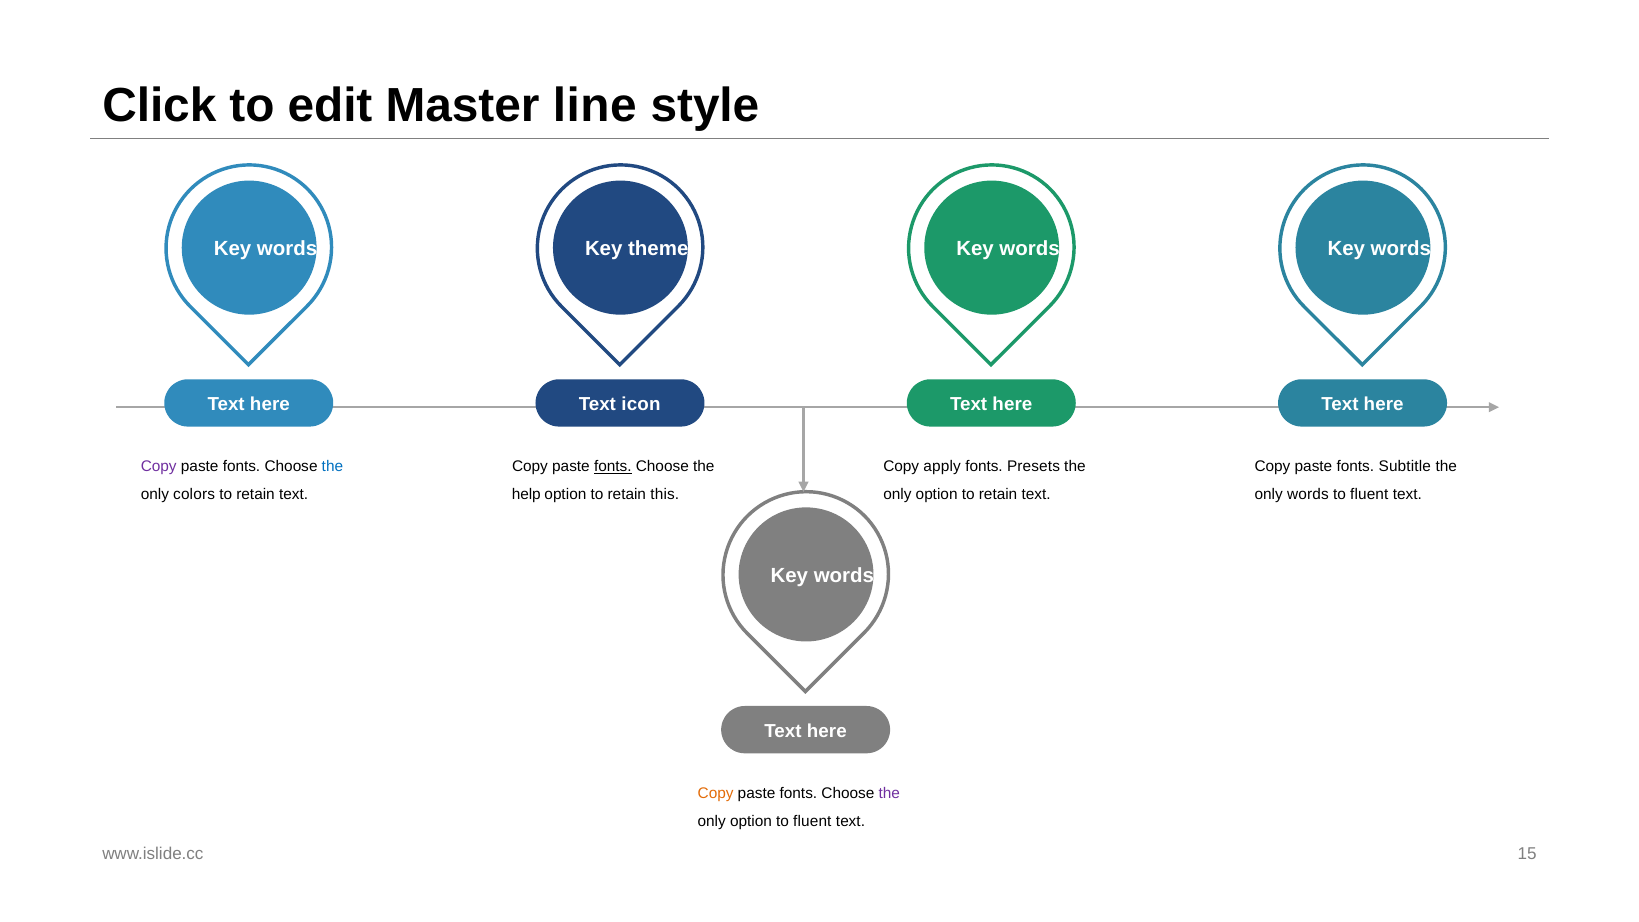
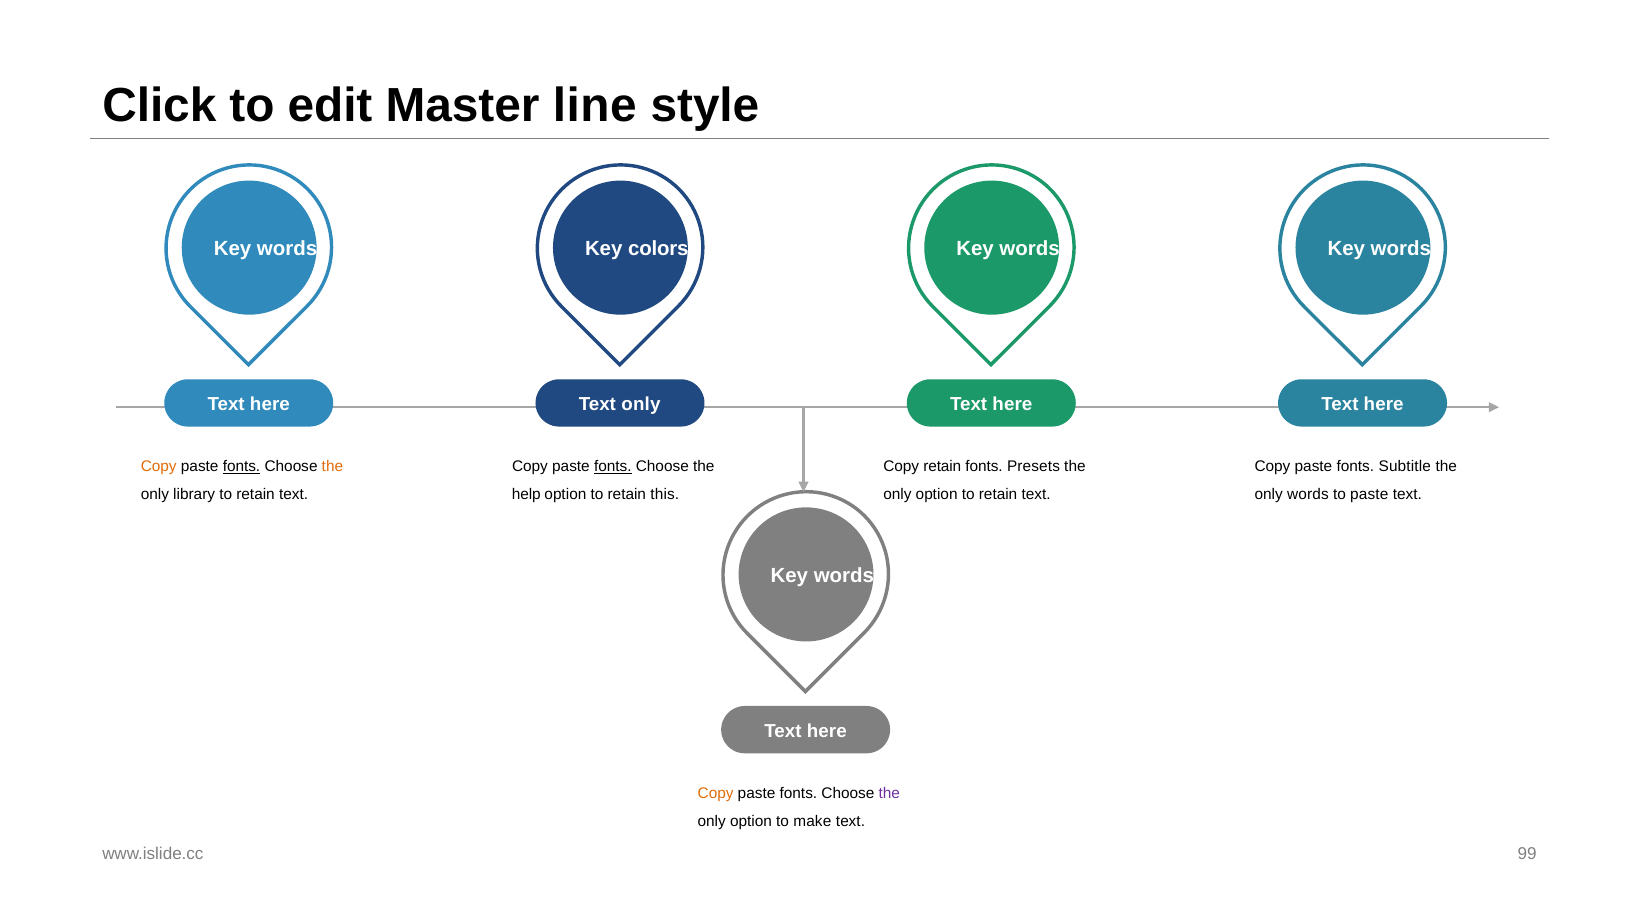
theme: theme -> colors (658, 249)
Text icon: icon -> only (641, 404)
Copy colour: purple -> orange (159, 467)
fonts underline: none -> present (242, 467)
the colour: blue -> orange (332, 467)
Copy apply: apply -> retain (942, 467)
colors: colors -> library (194, 494)
fluent: fluent -> paste (1369, 494)
option to fluent: fluent -> make (812, 821)
15: 15 -> 99 (1527, 854)
